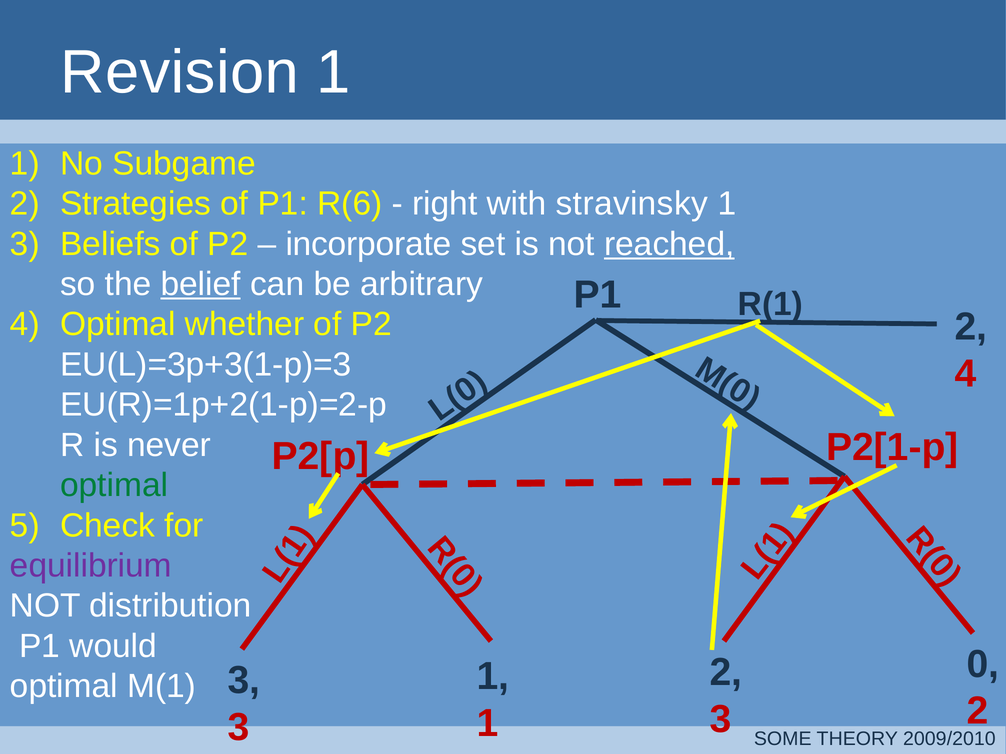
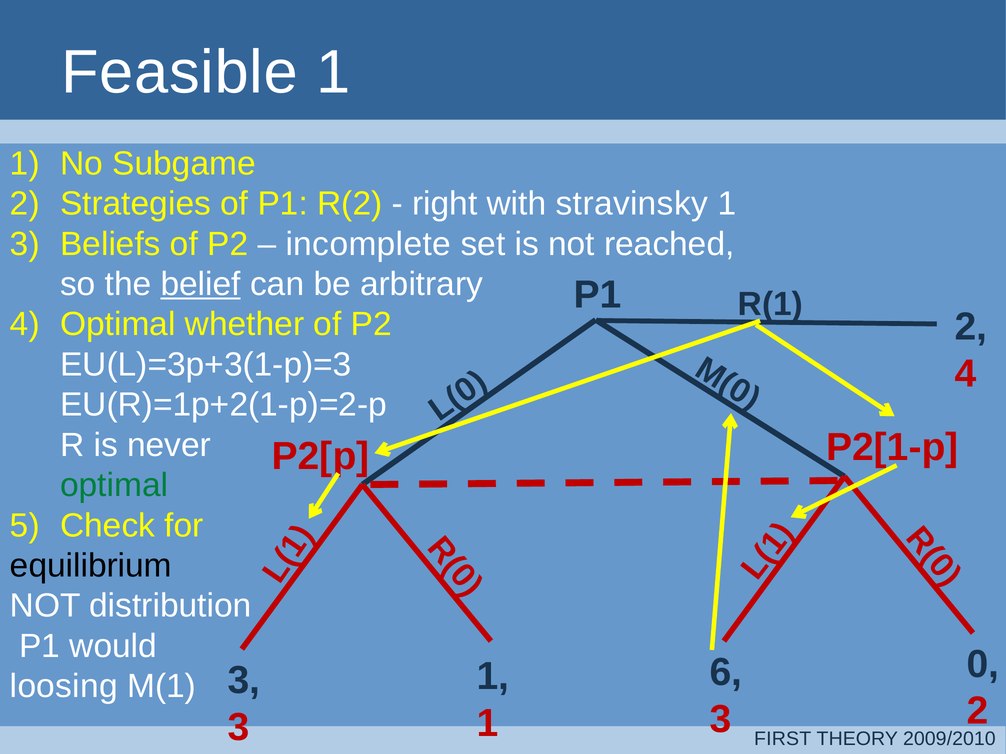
Revision: Revision -> Feasible (180, 73)
R(6: R(6 -> R(2 (350, 204)
incorporate: incorporate -> incomplete (368, 244)
reached underline: present -> none (669, 244)
equilibrium colour: purple -> black (91, 566)
2: 2 -> 6 (726, 673)
optimal: optimal -> loosing (64, 687)
SOME: SOME -> FIRST (783, 739)
